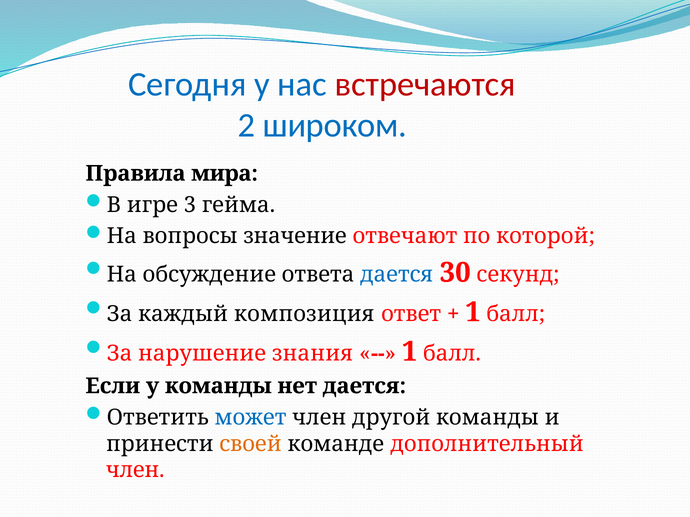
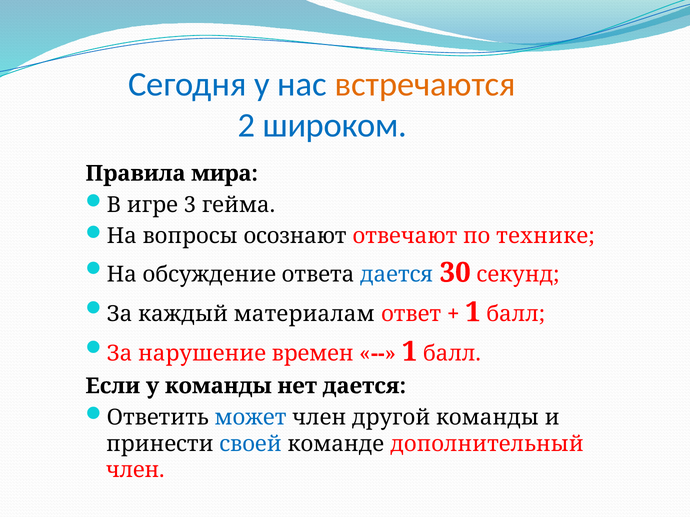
встречаются colour: red -> orange (425, 84)
значение: значение -> осознают (295, 236)
которой: которой -> технике (545, 236)
композиция: композиция -> материалам (304, 314)
знания: знания -> времен (313, 354)
своей colour: orange -> blue (250, 444)
